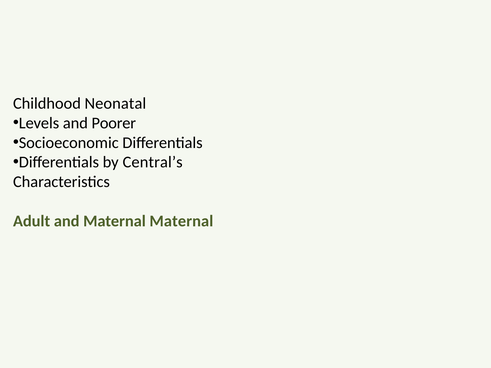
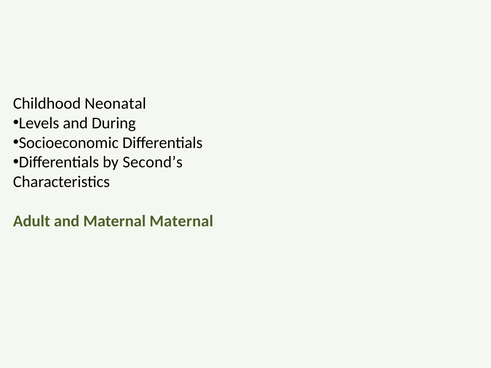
Poorer: Poorer -> During (114, 123)
Central’s: Central’s -> Second’s (153, 162)
